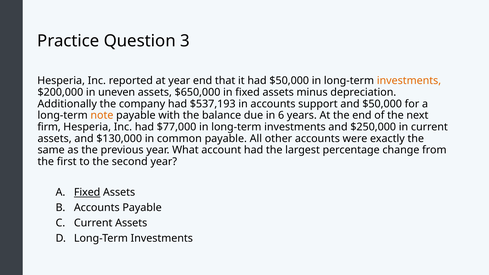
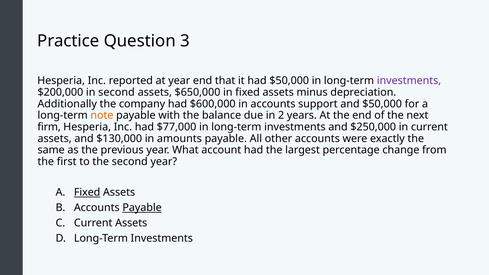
investments colour: orange -> purple (409, 81)
in uneven: uneven -> second (116, 92)
$537,193: $537,193 -> $600,000 (213, 104)
6: 6 -> 2 (281, 115)
common: common -> amounts (179, 139)
Payable underline: none -> present (142, 208)
